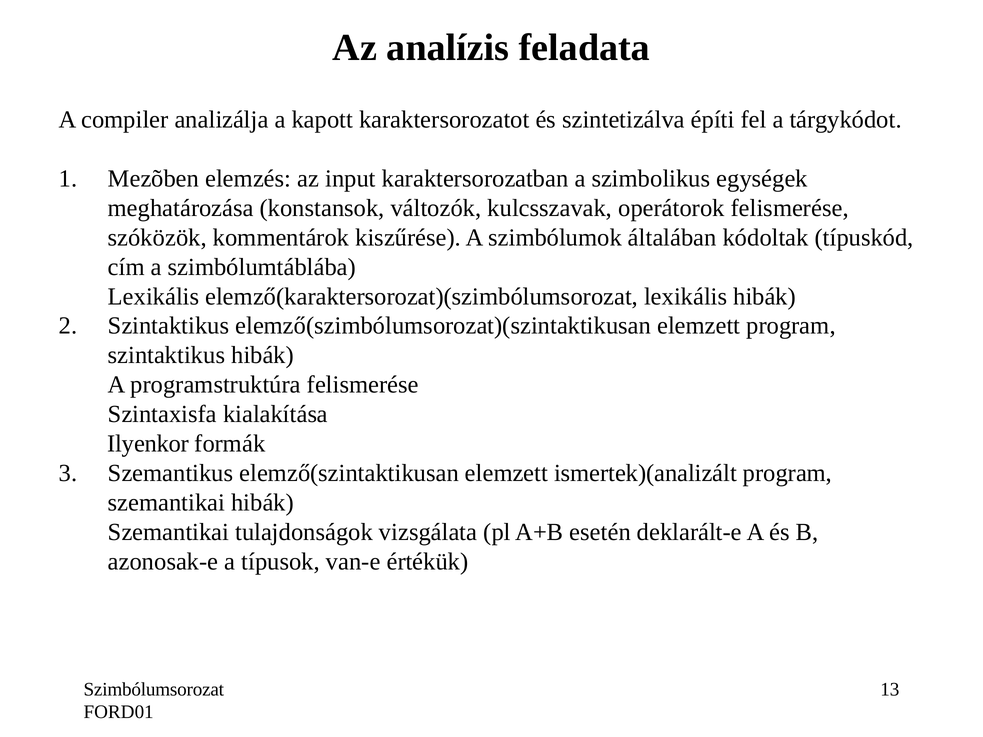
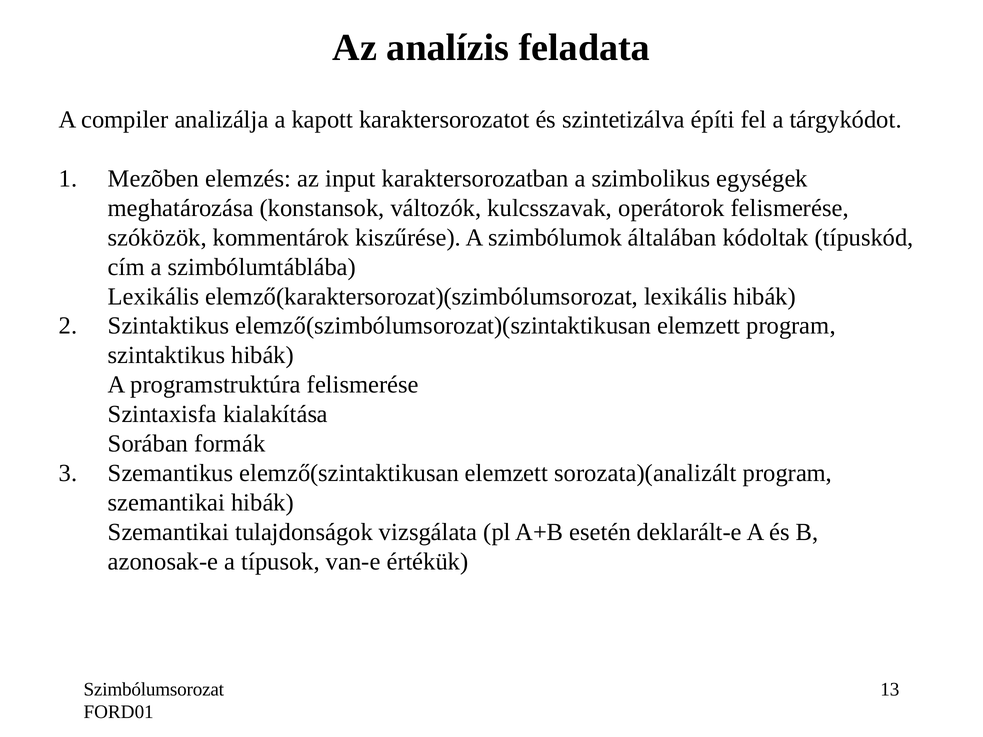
Ilyenkor: Ilyenkor -> Sorában (148, 444)
ismertek)(analizált: ismertek)(analizált -> sorozata)(analizált (645, 473)
